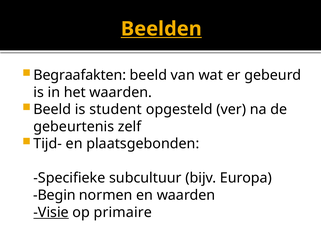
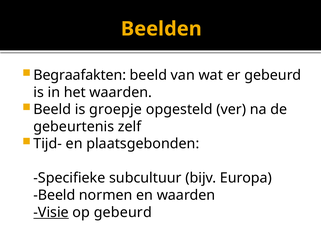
Beelden underline: present -> none (161, 29)
student: student -> groepje (116, 109)
Begin: Begin -> Beeld (54, 195)
op primaire: primaire -> gebeurd (123, 212)
